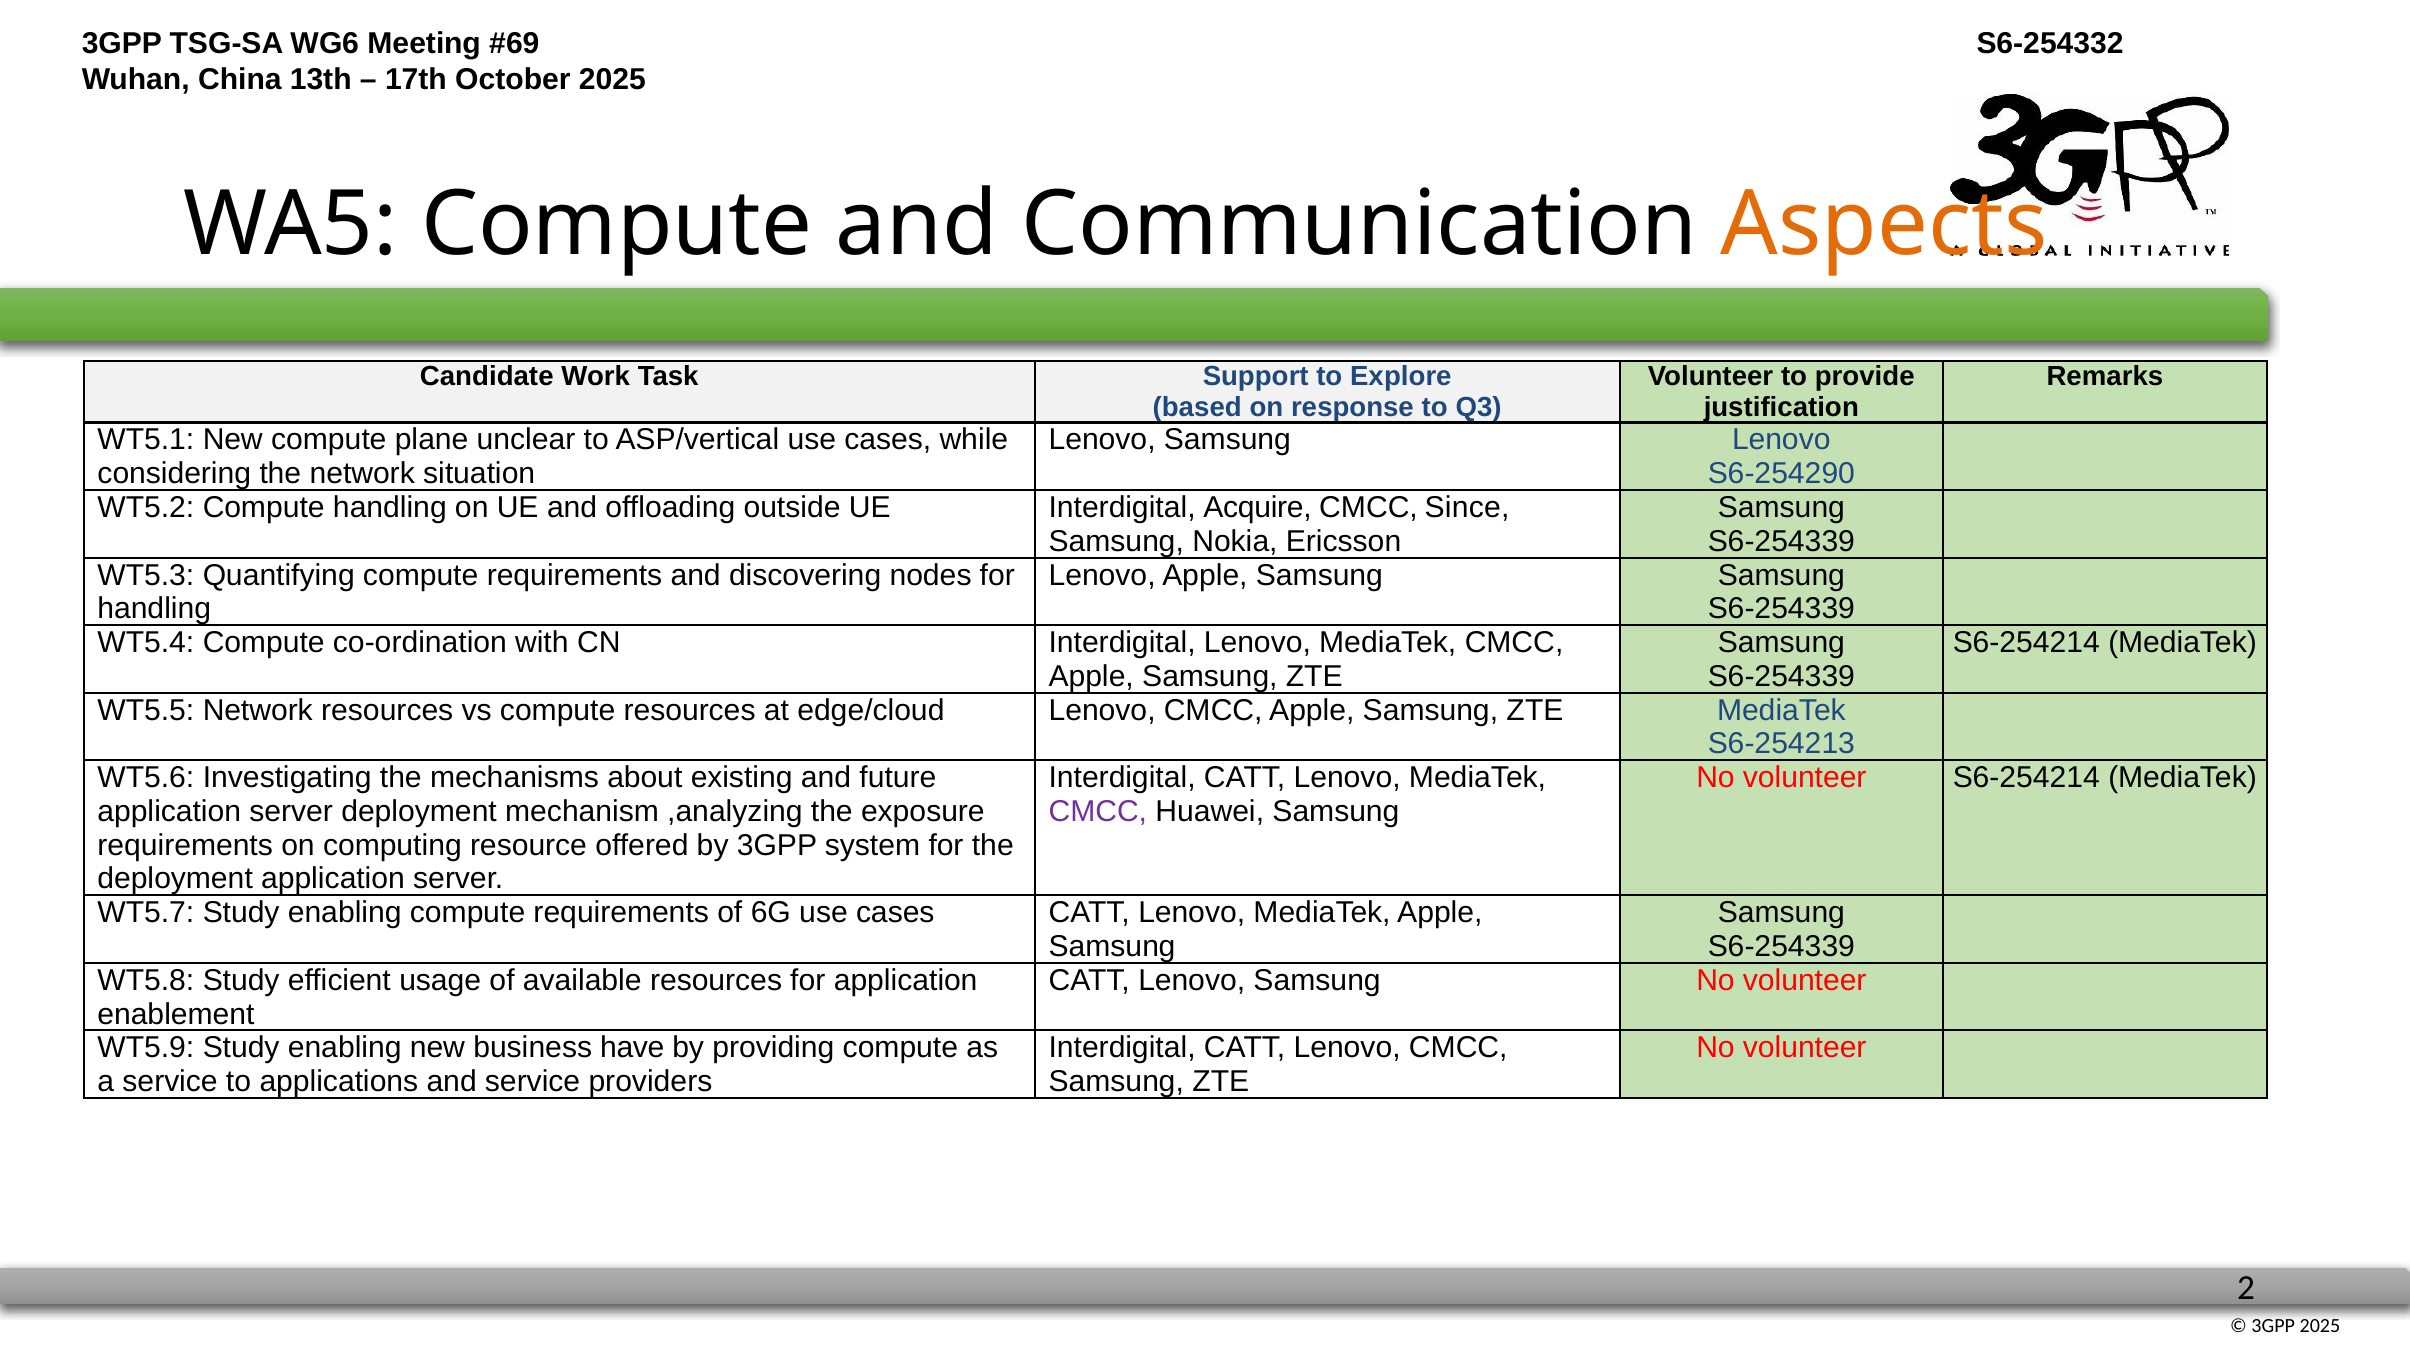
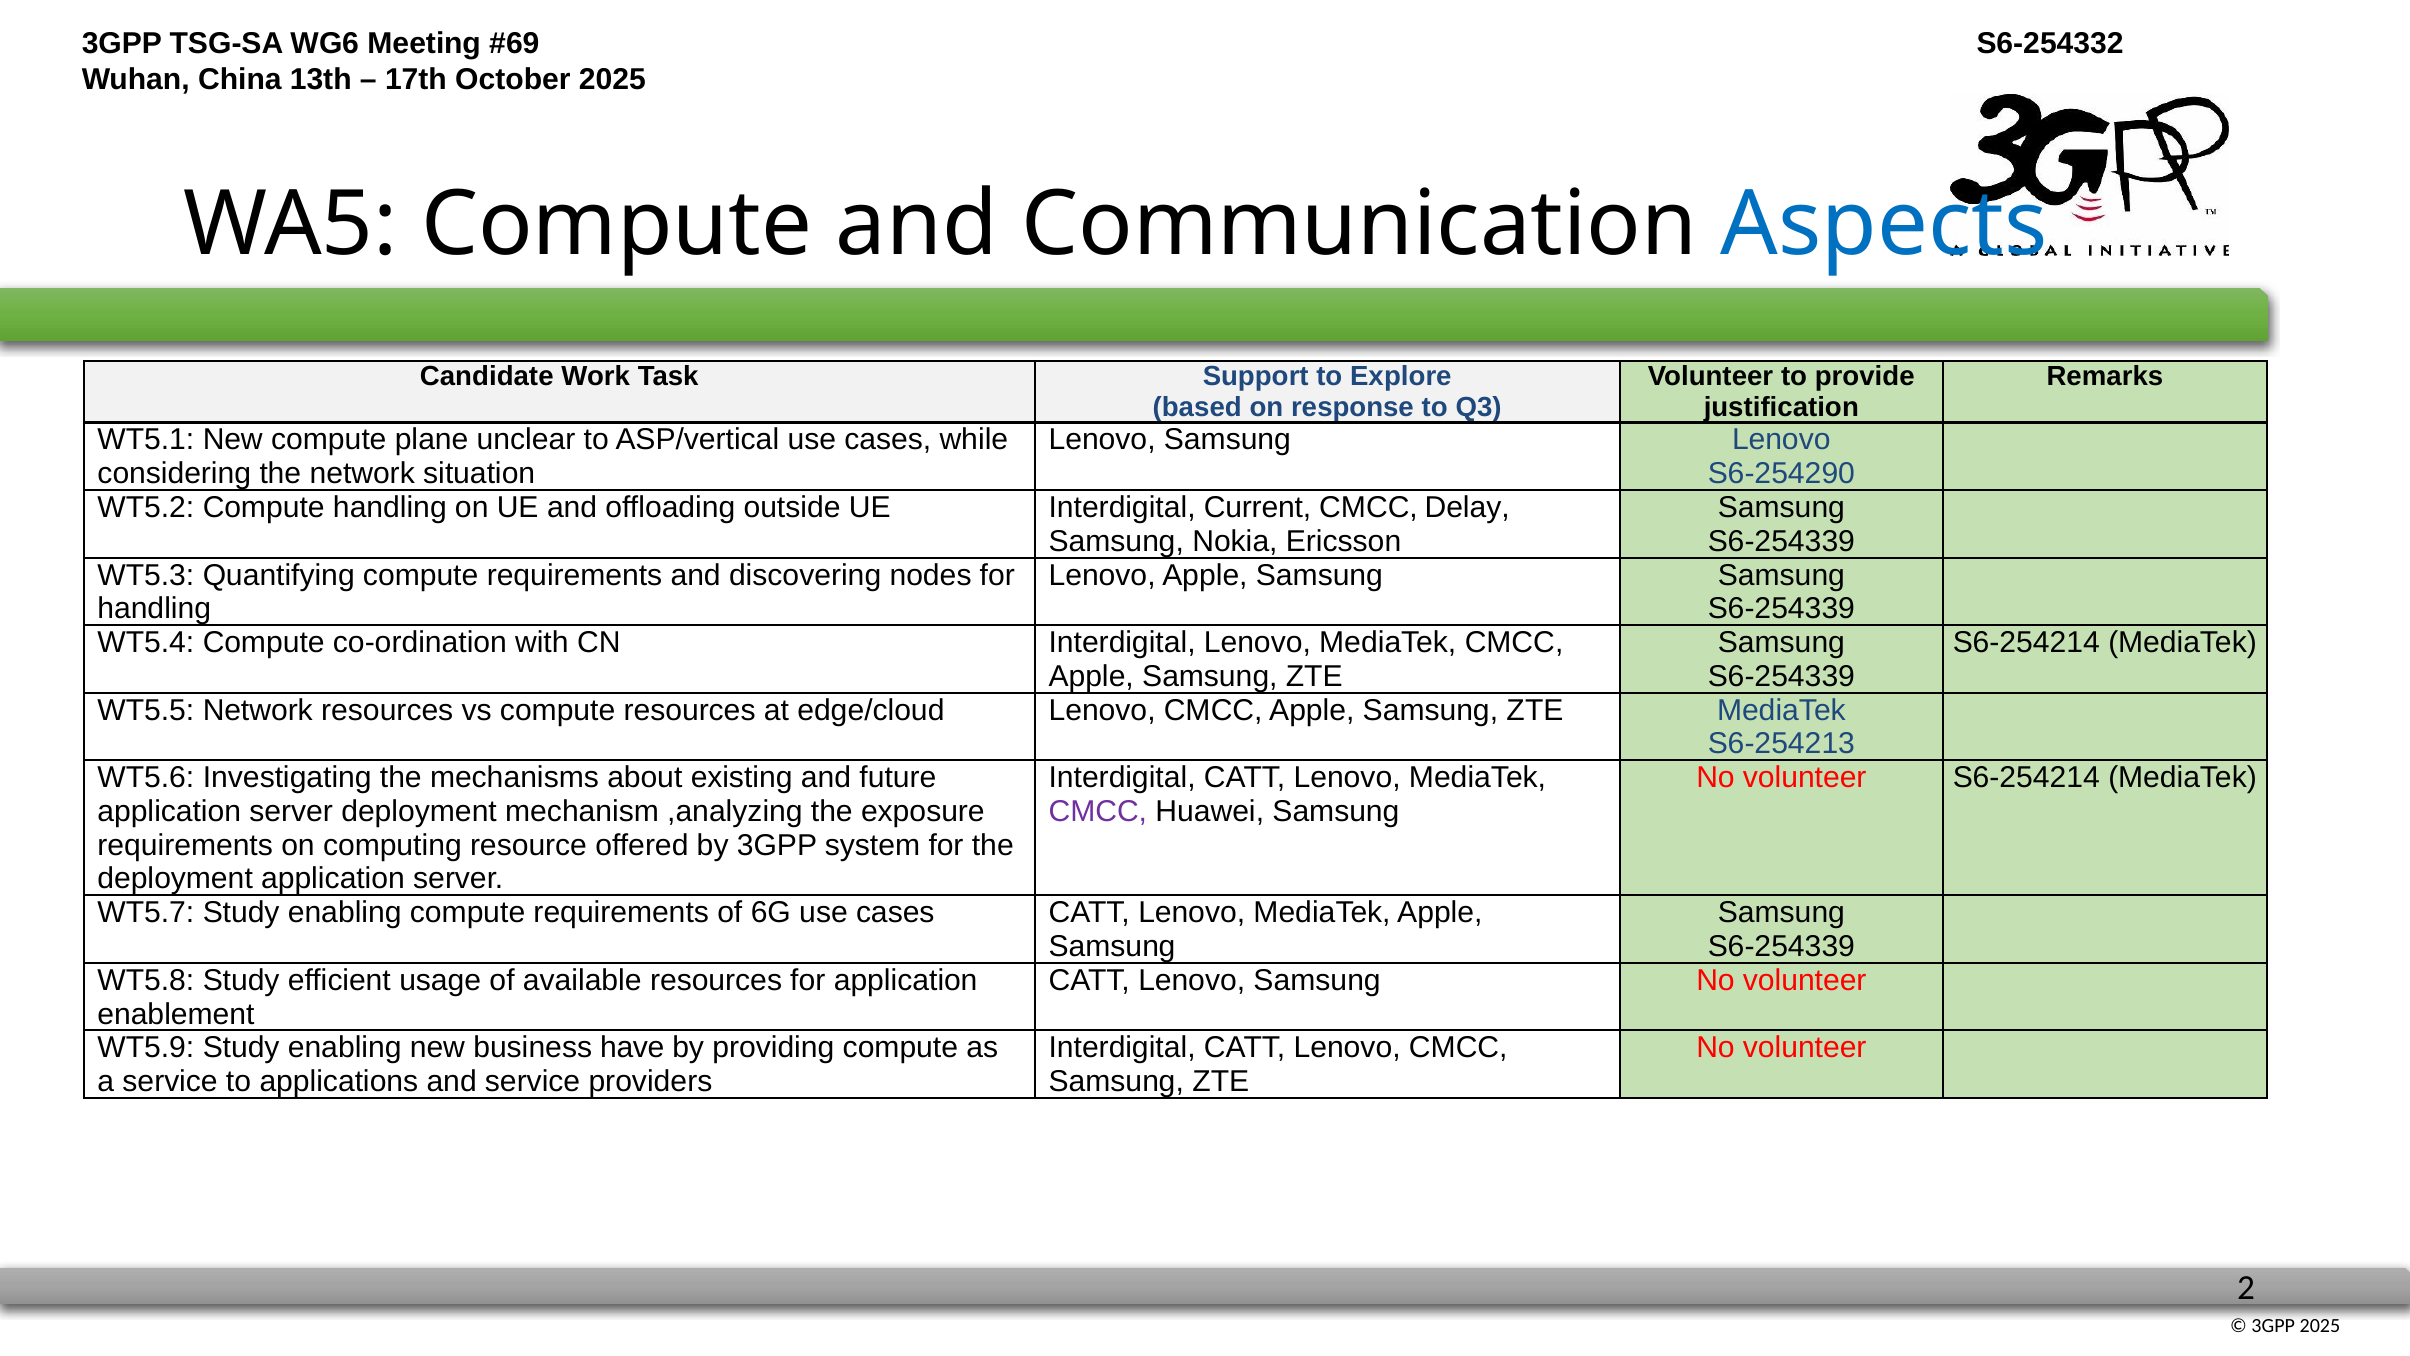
Aspects colour: orange -> blue (1884, 224)
Acquire: Acquire -> Current (1257, 507)
Since: Since -> Delay (1467, 507)
